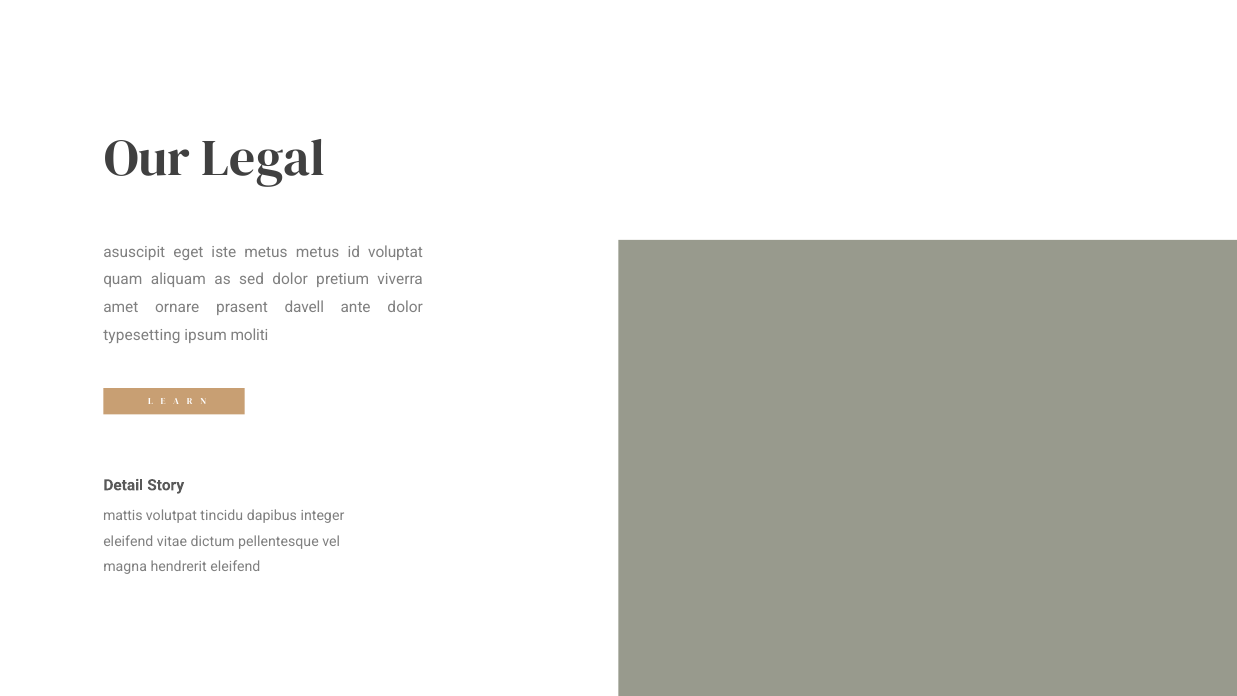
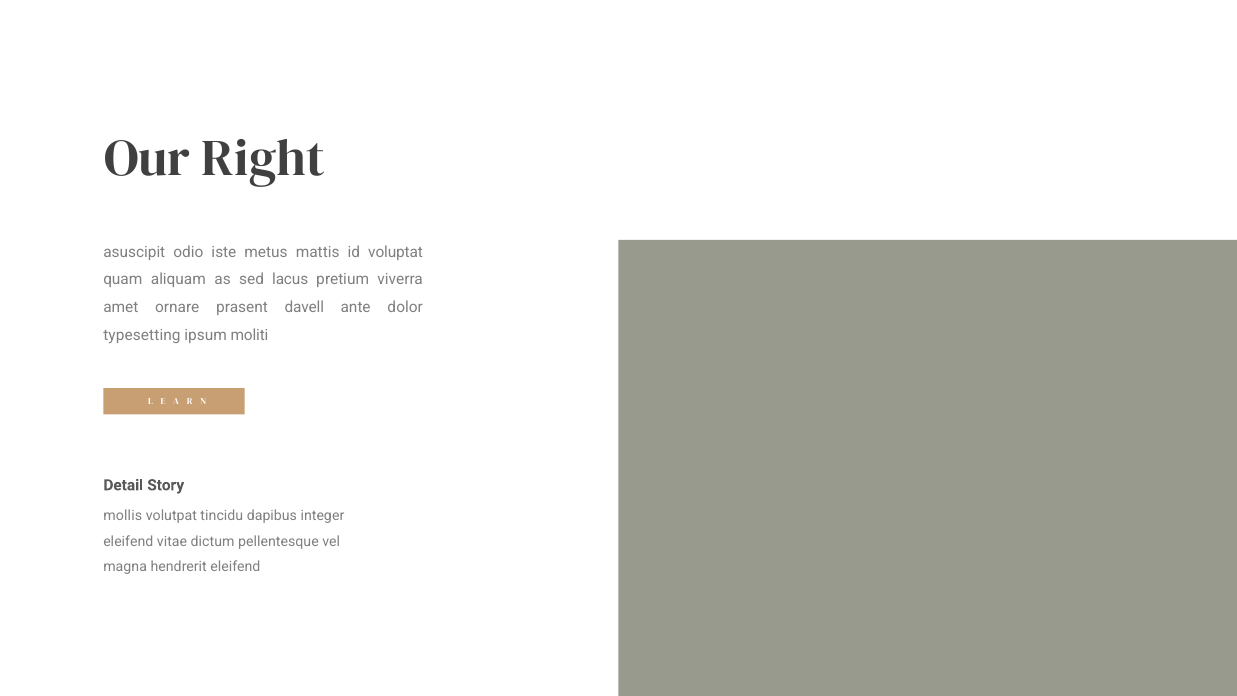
Legal: Legal -> Right (264, 158)
eget: eget -> odio (188, 252)
metus metus: metus -> mattis (318, 252)
sed dolor: dolor -> lacus (290, 280)
mattis: mattis -> mollis (123, 516)
